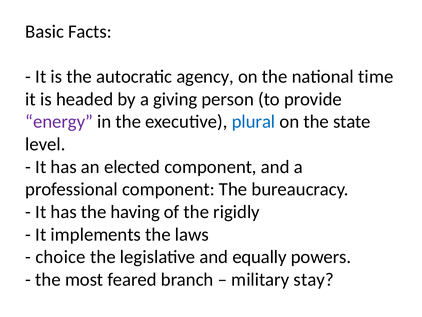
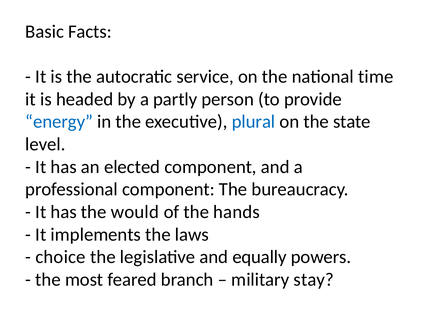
agency: agency -> service (205, 77)
giving: giving -> partly (175, 99)
energy colour: purple -> blue (59, 122)
having: having -> would (135, 212)
rigidly: rigidly -> hands (236, 212)
